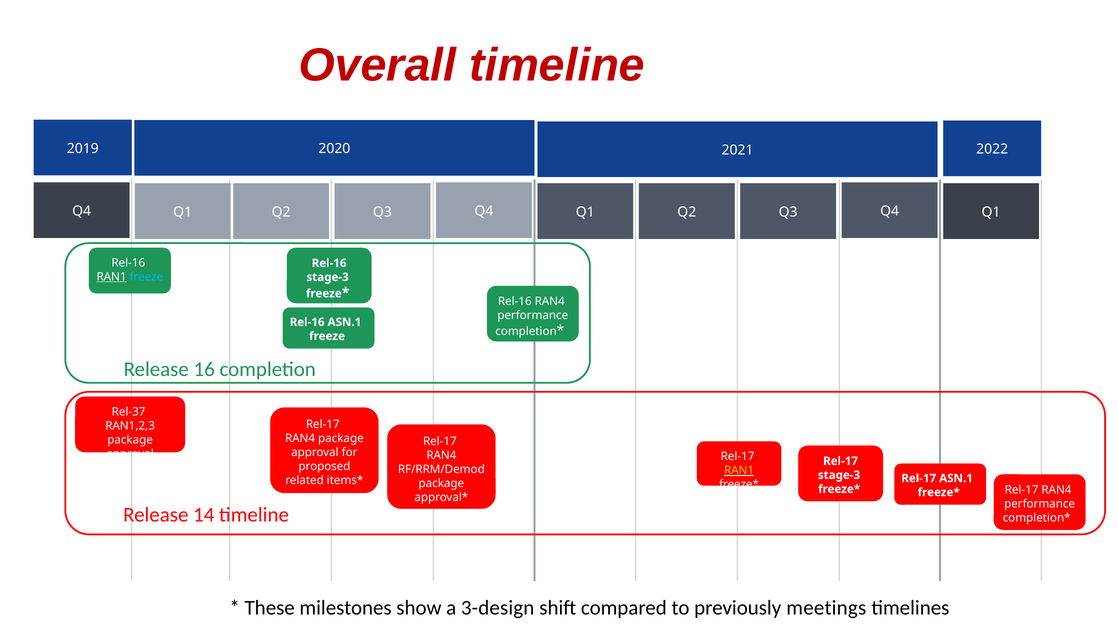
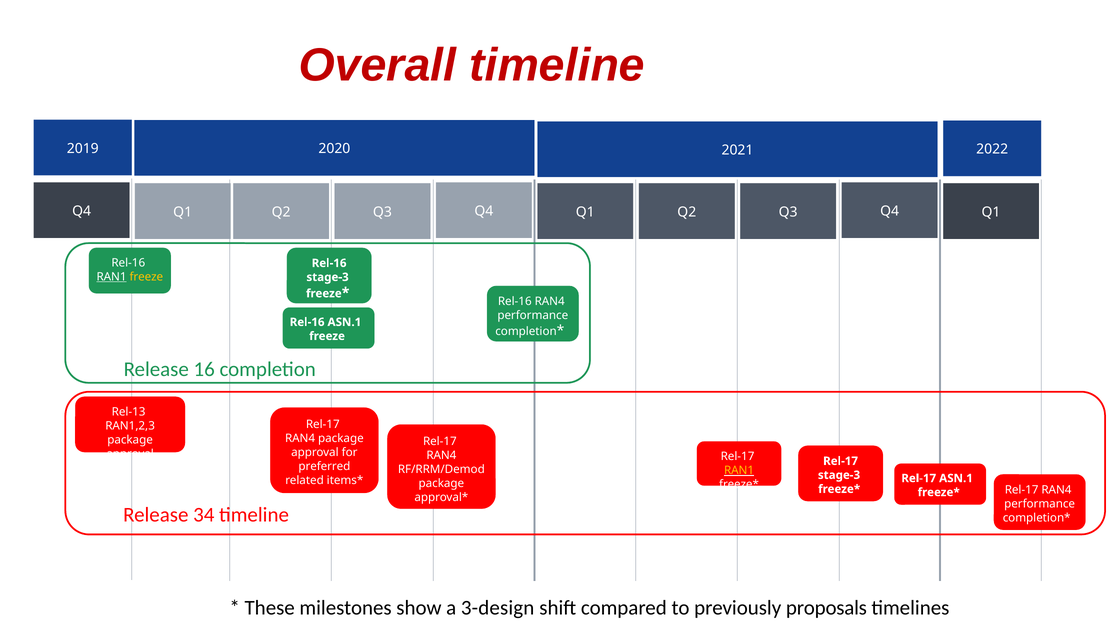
freeze colour: light blue -> yellow (146, 277)
Rel-37: Rel-37 -> Rel-13 (129, 412)
proposed: proposed -> preferred (324, 466)
14: 14 -> 34 (204, 515)
meetings: meetings -> proposals (826, 608)
